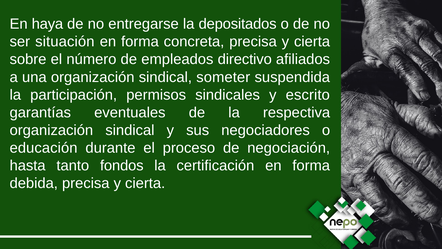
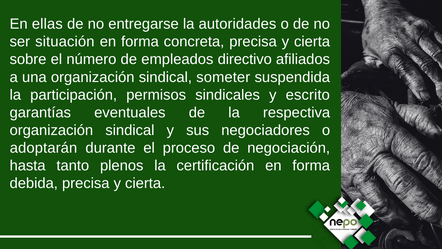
haya: haya -> ellas (47, 24)
depositados: depositados -> autoridades (237, 24)
educación: educación -> adoptarán (44, 148)
fondos: fondos -> plenos (122, 165)
